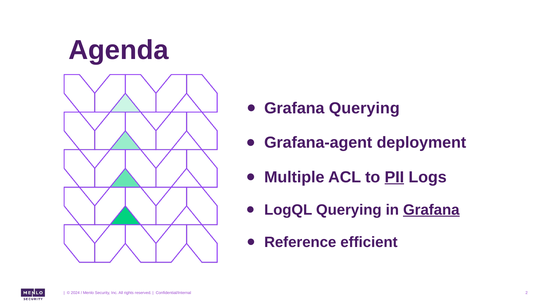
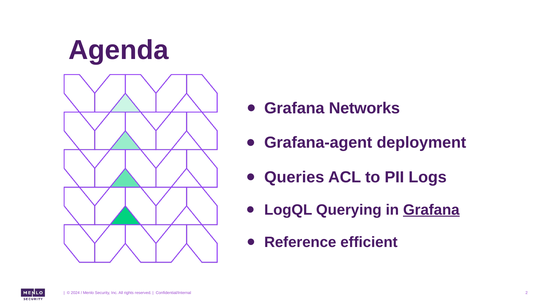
Grafana Querying: Querying -> Networks (364, 108)
Multiple: Multiple -> Queries (294, 177)
PII underline: present -> none (394, 177)
